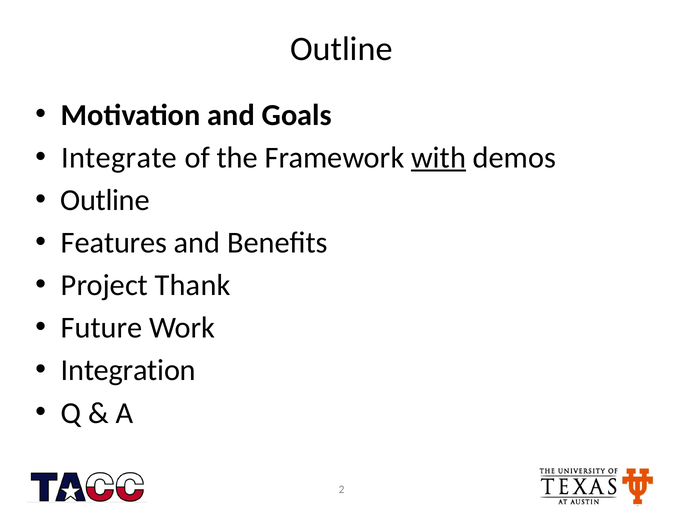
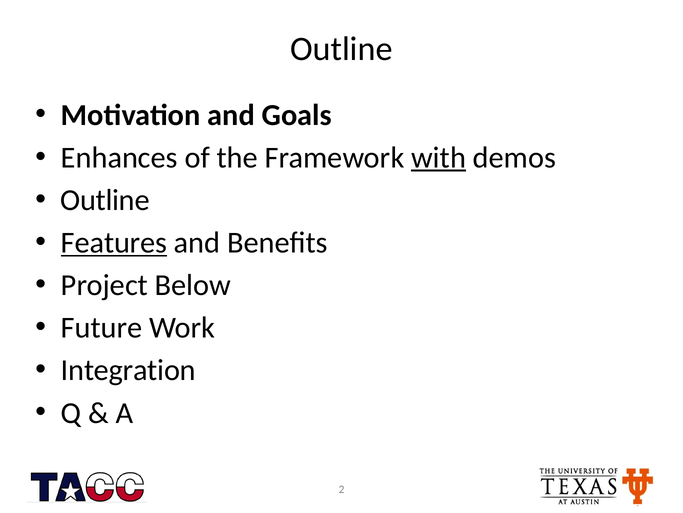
Integrate: Integrate -> Enhances (119, 157)
Features underline: none -> present (114, 242)
Thank: Thank -> Below (193, 285)
